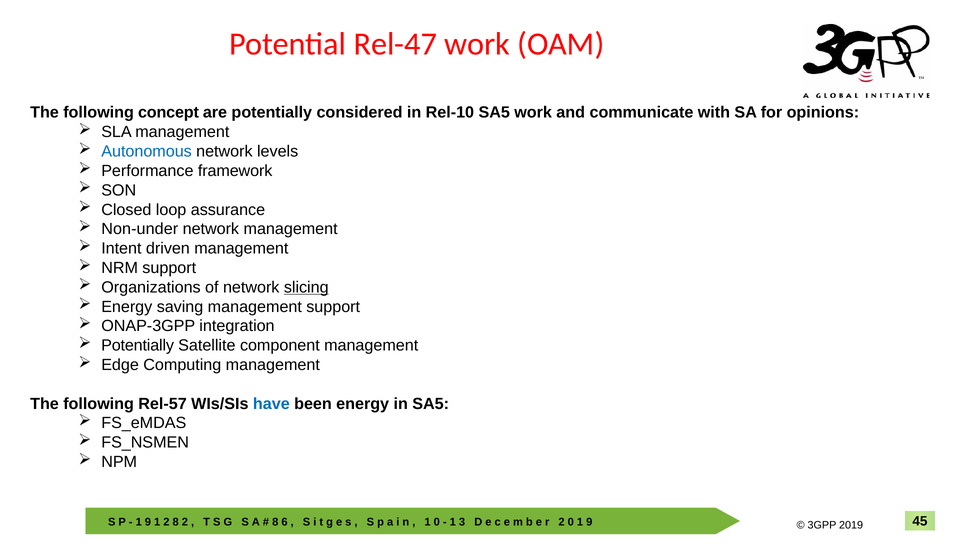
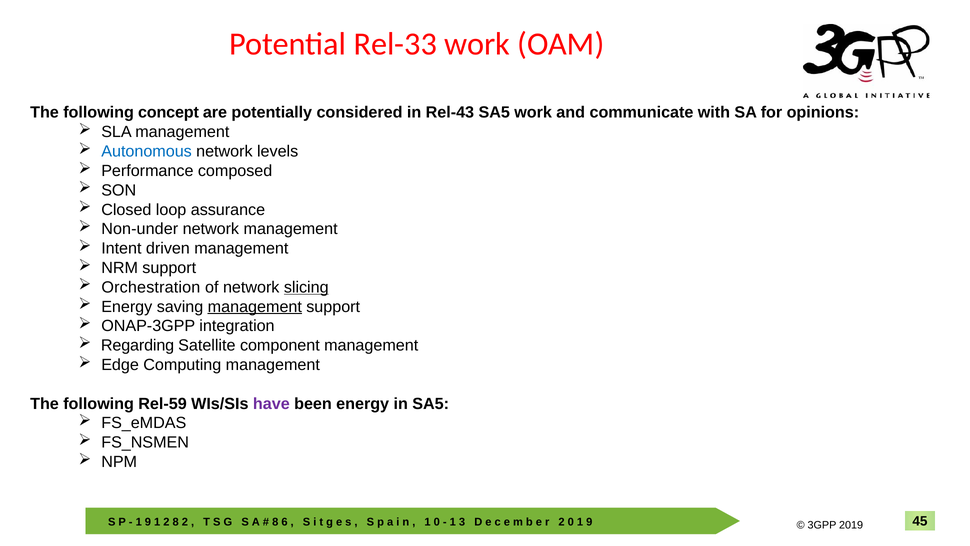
Rel-47: Rel-47 -> Rel-33 (395, 44)
Rel-10: Rel-10 -> Rel-43 (450, 113)
framework: framework -> composed (235, 171)
Organizations: Organizations -> Orchestration (151, 287)
management underline: none -> present (255, 306)
Potentially: Potentially -> Regarding (138, 345)
Rel-57: Rel-57 -> Rel-59 (163, 403)
have colour: blue -> purple (271, 403)
